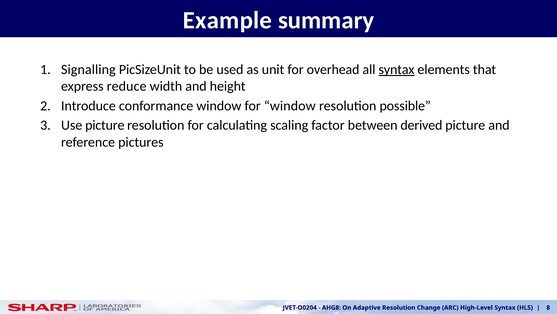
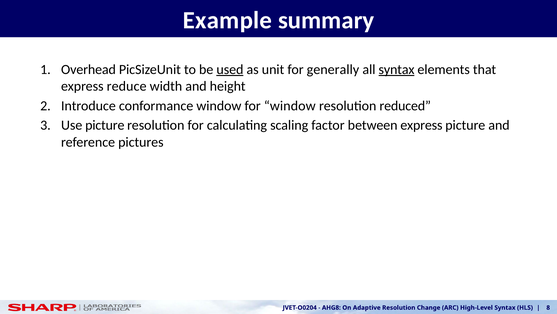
Signalling: Signalling -> Overhead (88, 69)
used underline: none -> present (230, 69)
overhead: overhead -> generally (333, 69)
possible: possible -> reduced (405, 106)
between derived: derived -> express (421, 125)
